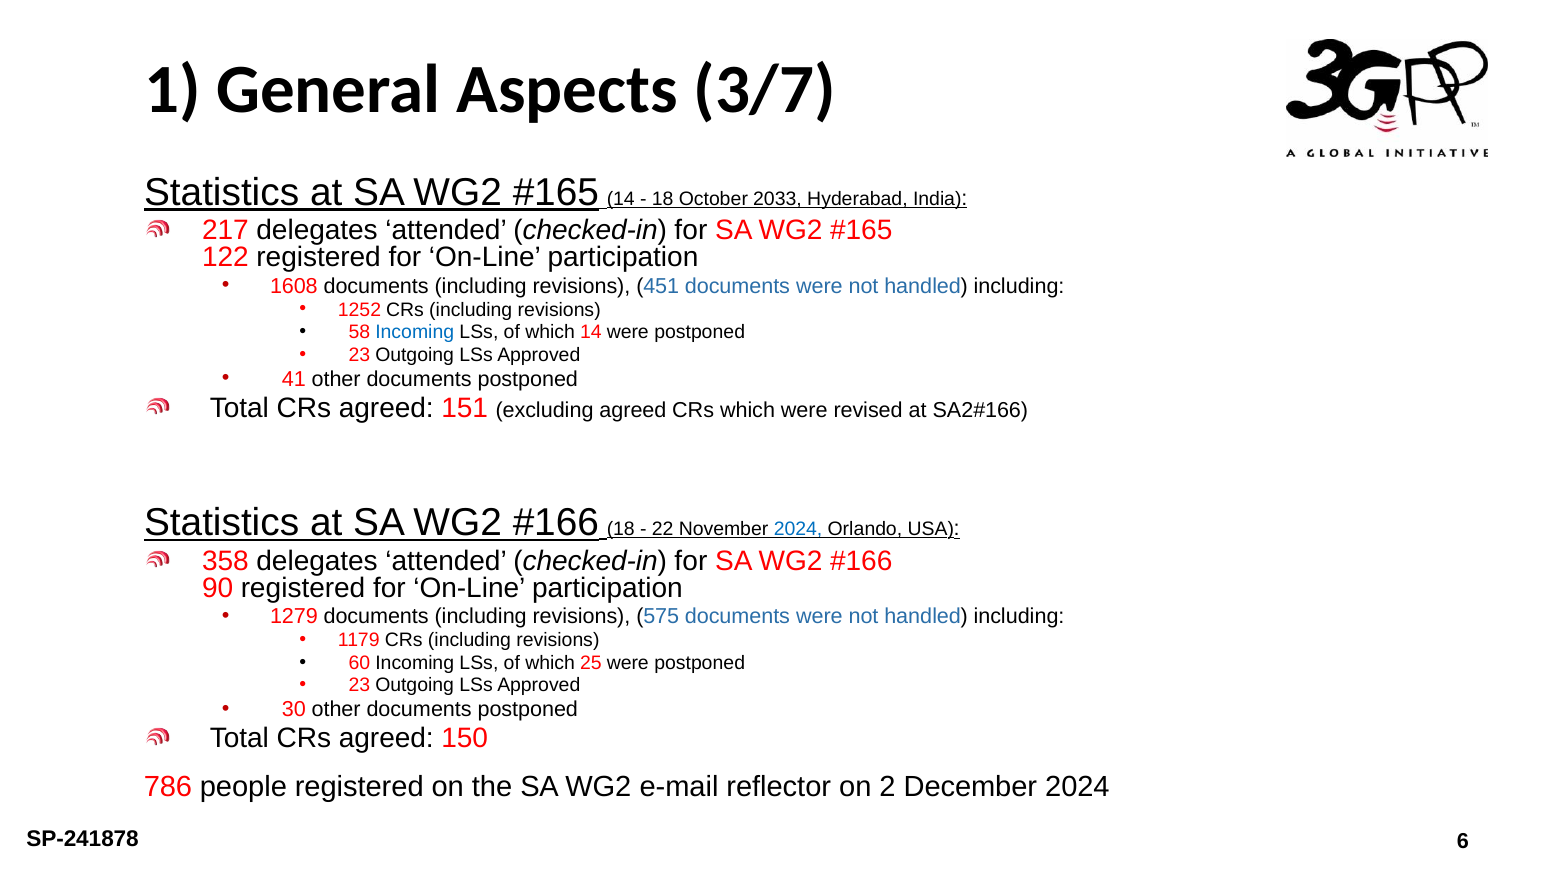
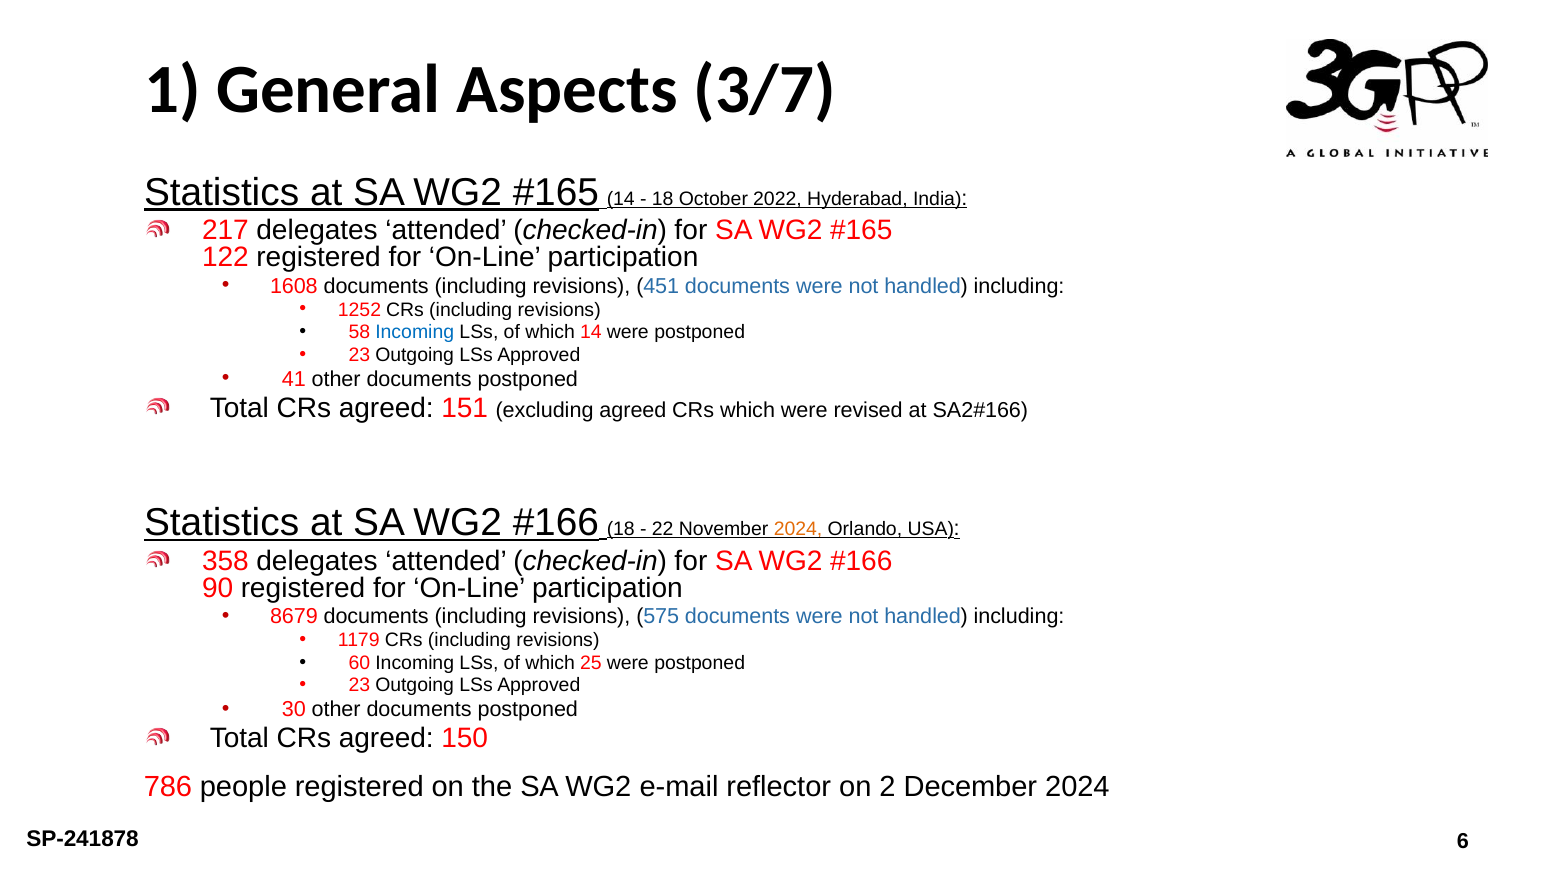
2033: 2033 -> 2022 (777, 199)
2024 colour: blue -> orange (798, 529)
1279: 1279 -> 8679 (294, 616)
